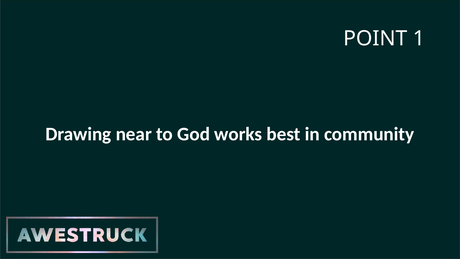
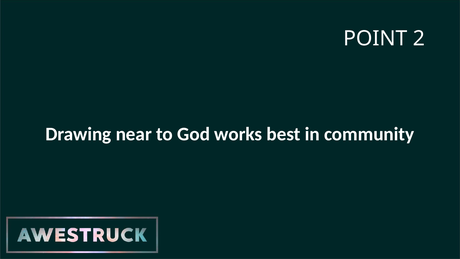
1: 1 -> 2 (419, 39)
